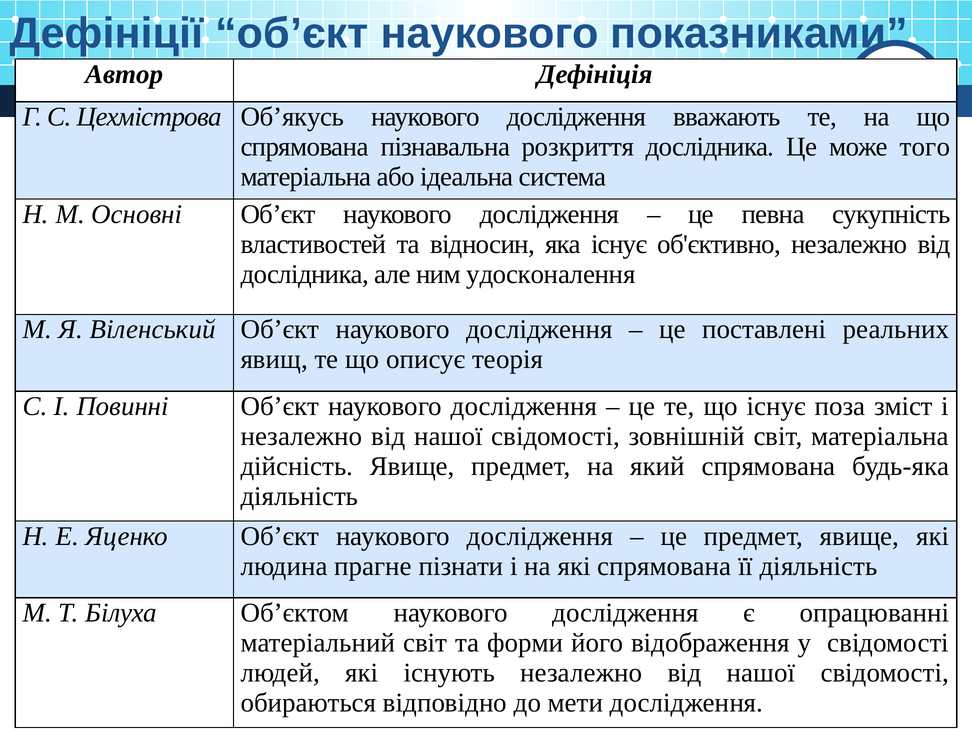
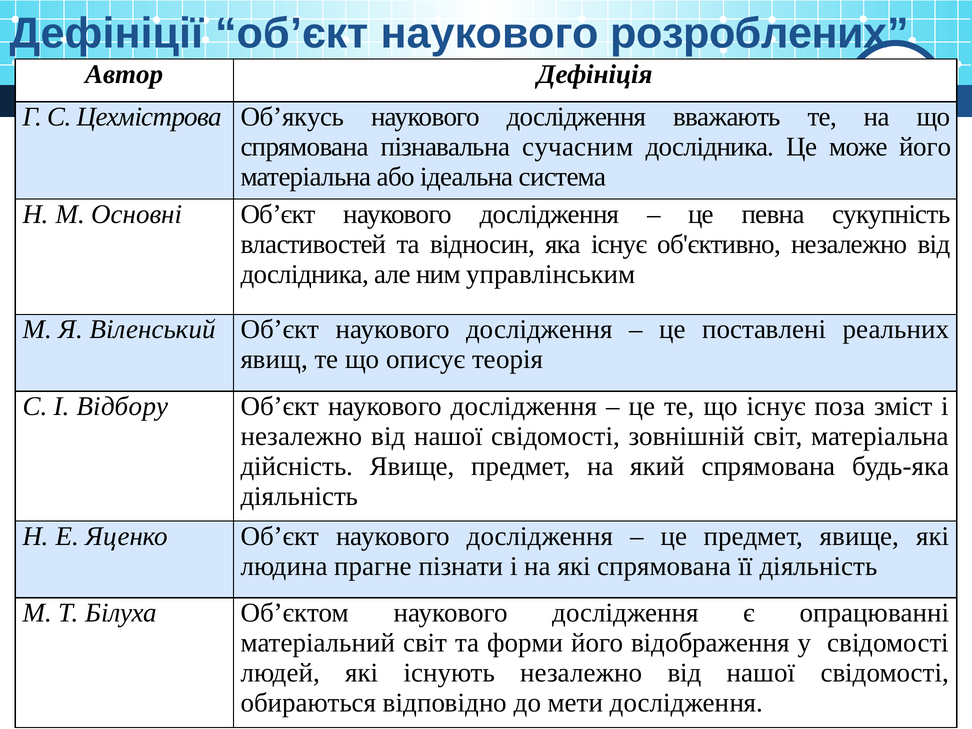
показниками: показниками -> розроблених (759, 34)
розкриття: розкриття -> сучасним (578, 147)
може того: того -> його (925, 147)
удосконалення: удосконалення -> управлінським (551, 274)
Повинні: Повинні -> Відбору (122, 406)
